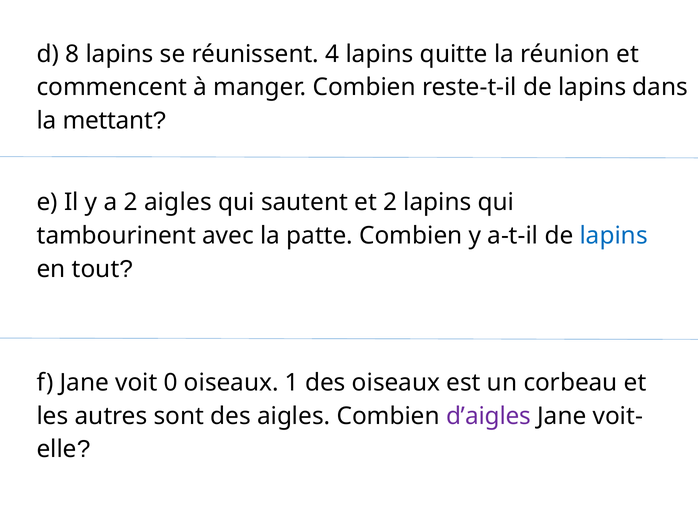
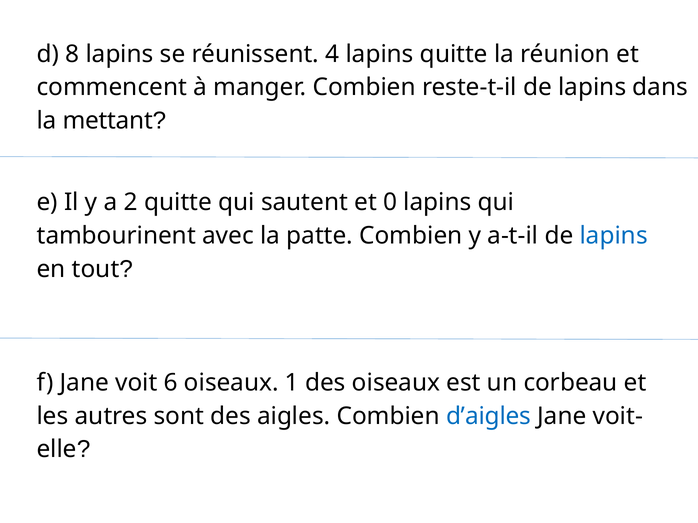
2 aigles: aigles -> quitte (178, 202)
et 2: 2 -> 0 (390, 202)
0: 0 -> 6 (171, 383)
d’aigles colour: purple -> blue (489, 416)
